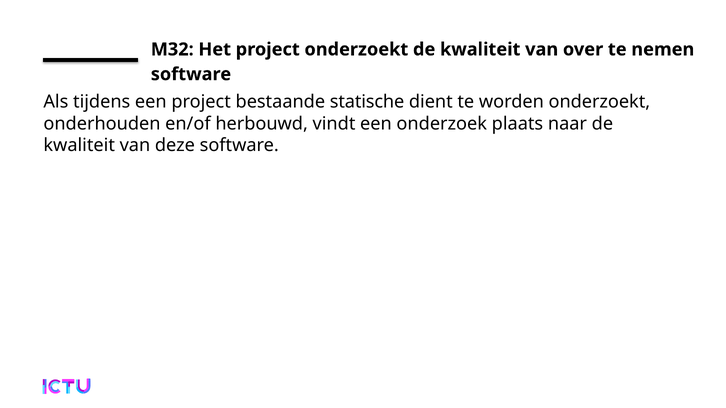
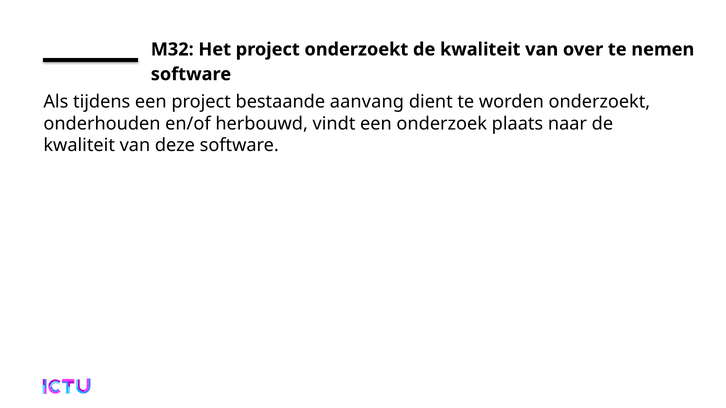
statische: statische -> aanvang (367, 102)
